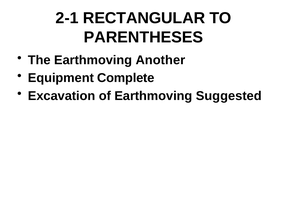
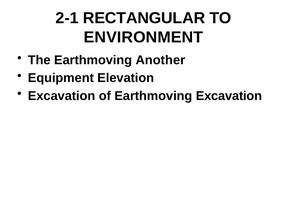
PARENTHESES: PARENTHESES -> ENVIRONMENT (143, 37)
Complete: Complete -> Elevation (126, 78)
Earthmoving Suggested: Suggested -> Excavation (229, 96)
